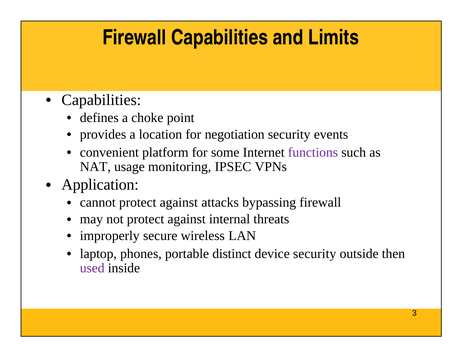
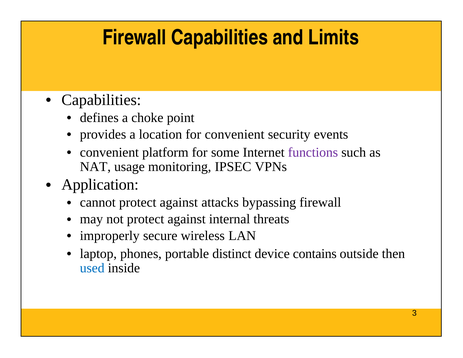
for negotiation: negotiation -> convenient (235, 134)
device security: security -> contains (315, 253)
used colour: purple -> blue (92, 268)
